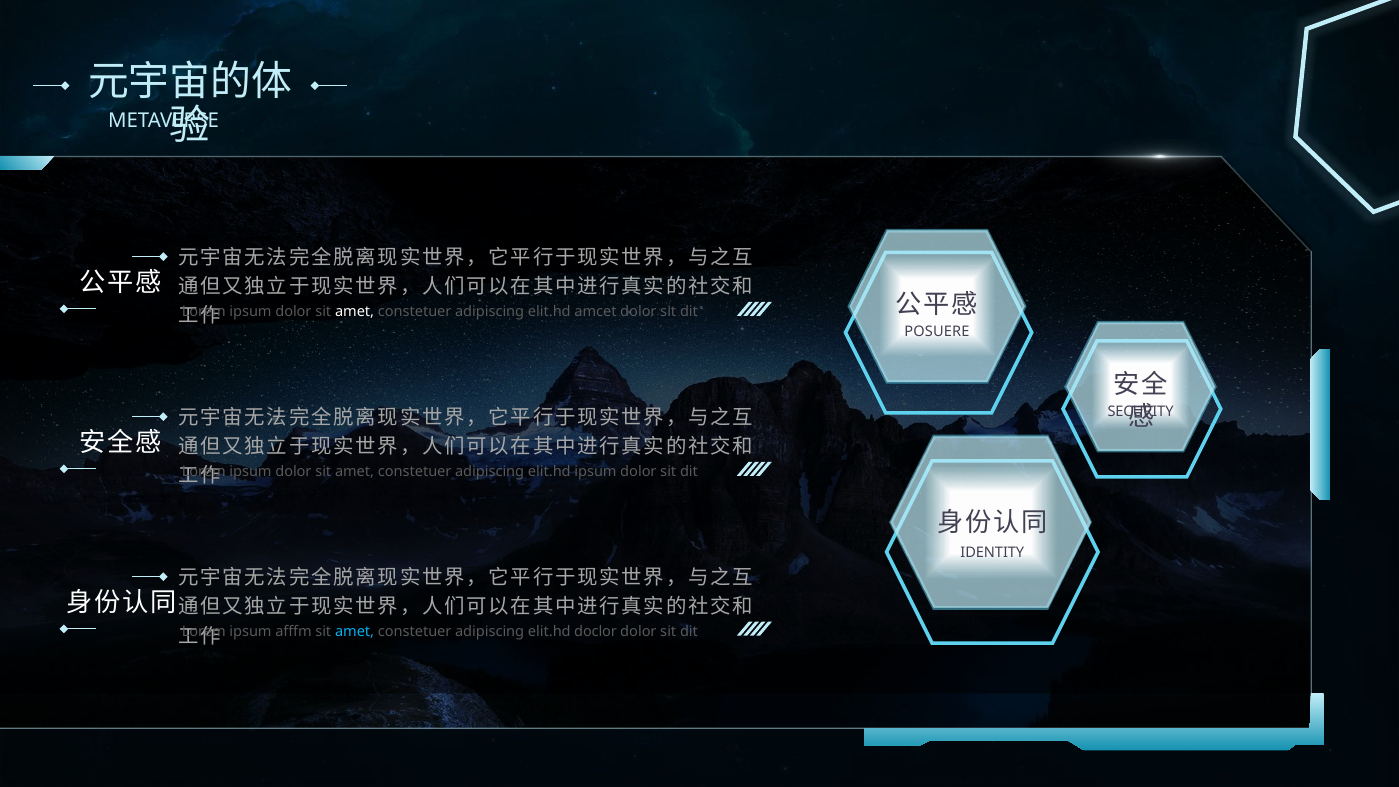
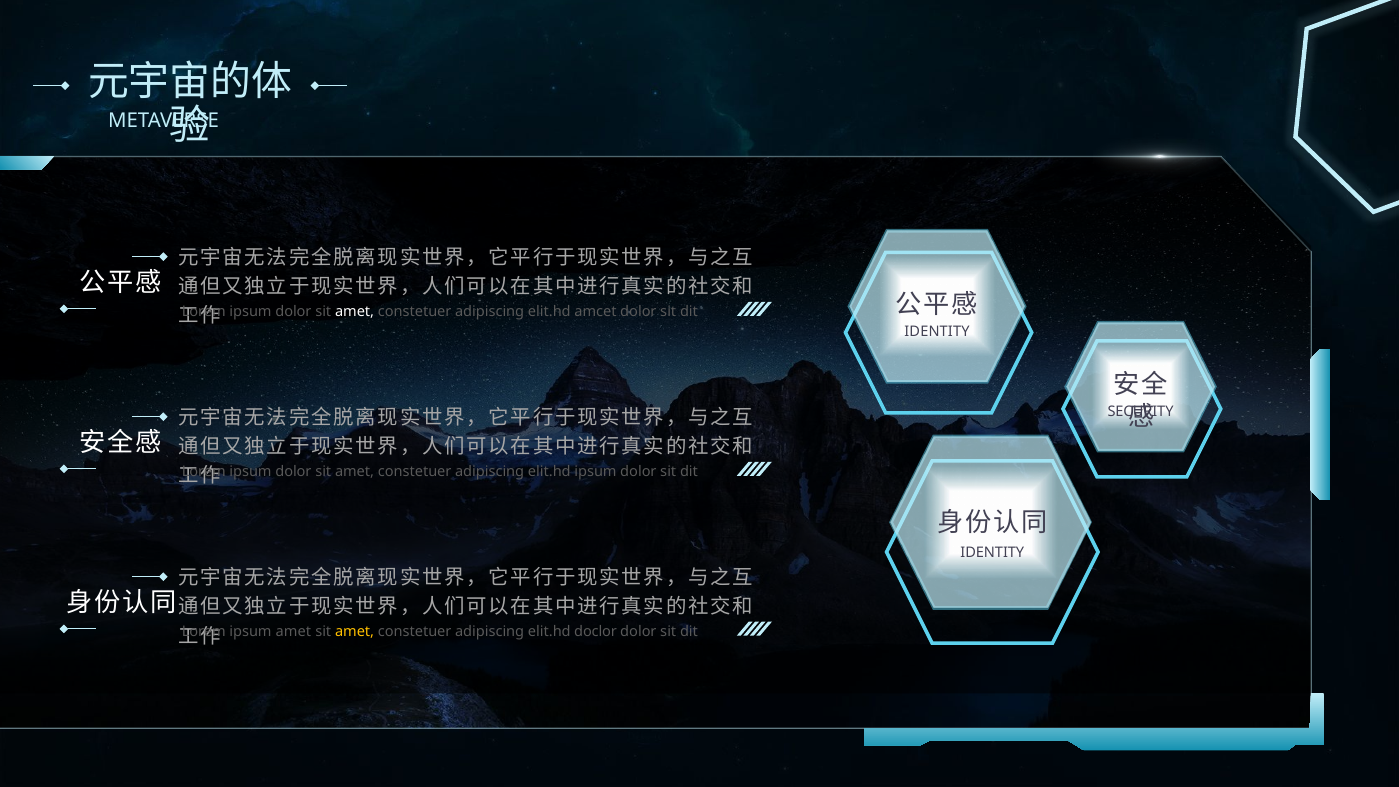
POSUERE: POSUERE -> IDENTITY (937, 331)
ipsum afffm: afffm -> amet (293, 632)
amet colour: light blue -> yellow (355, 632)
